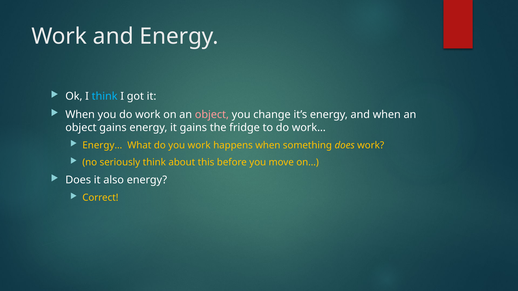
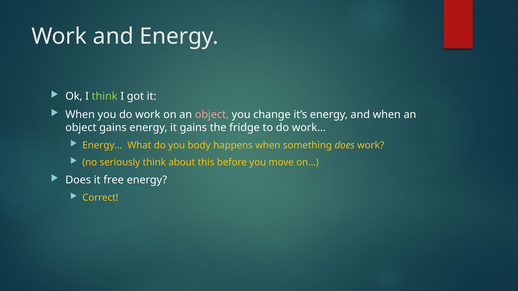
think colour: light blue -> light green (105, 96)
you work: work -> body (199, 145)
also: also -> free (114, 180)
